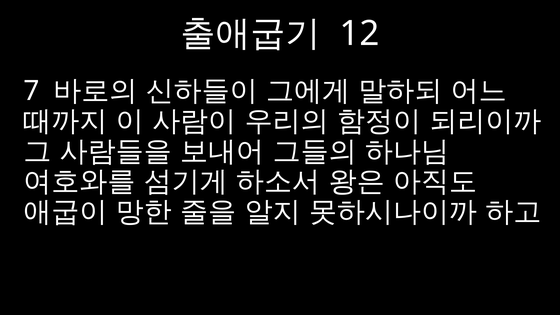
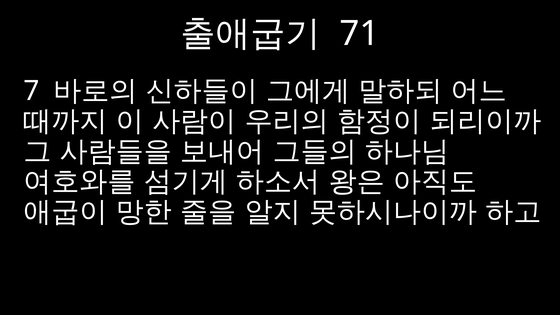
12: 12 -> 71 (359, 34)
